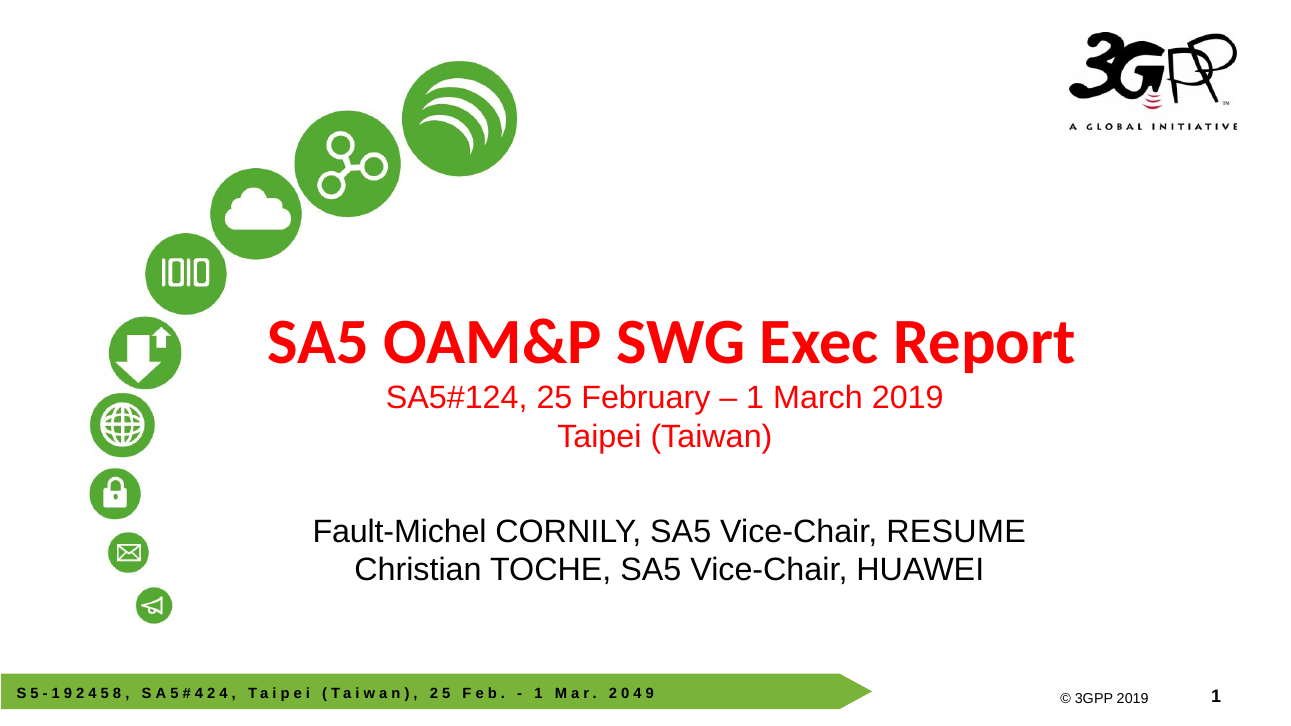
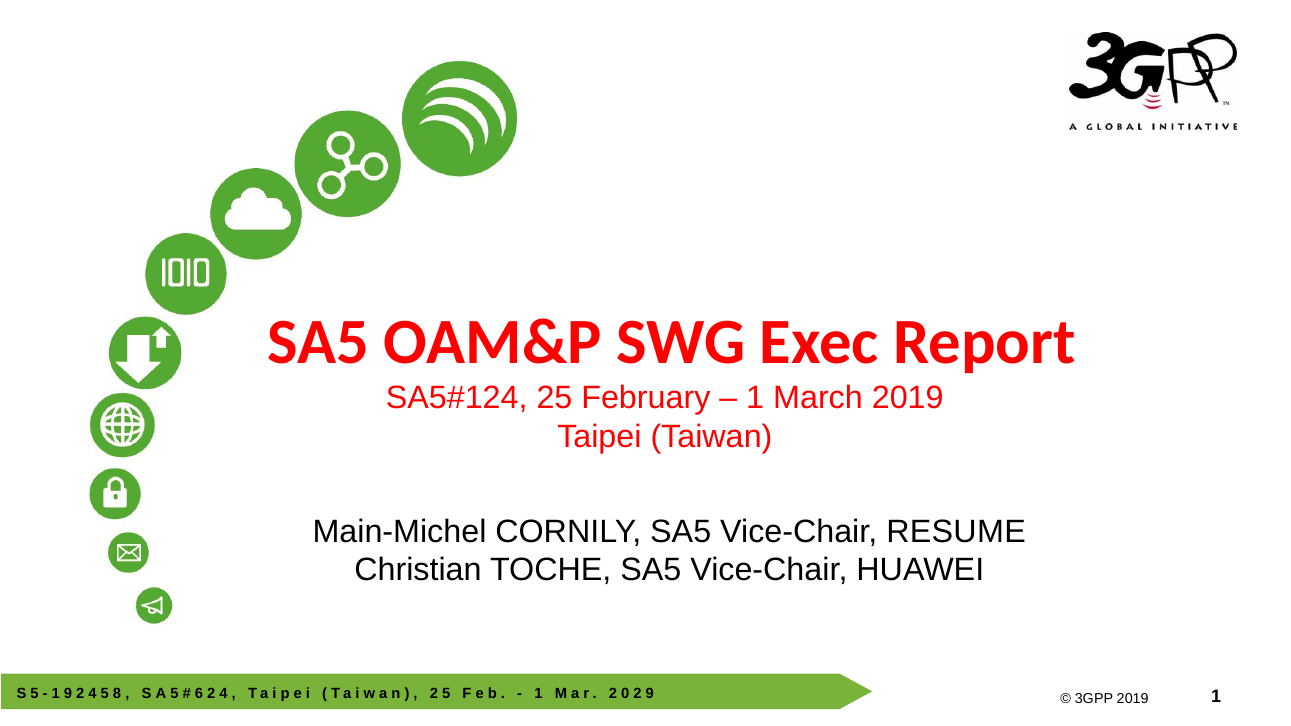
Fault-Michel: Fault-Michel -> Main-Michel (399, 532)
4: 4 -> 6 (199, 693)
4: 4 -> 2 (637, 693)
